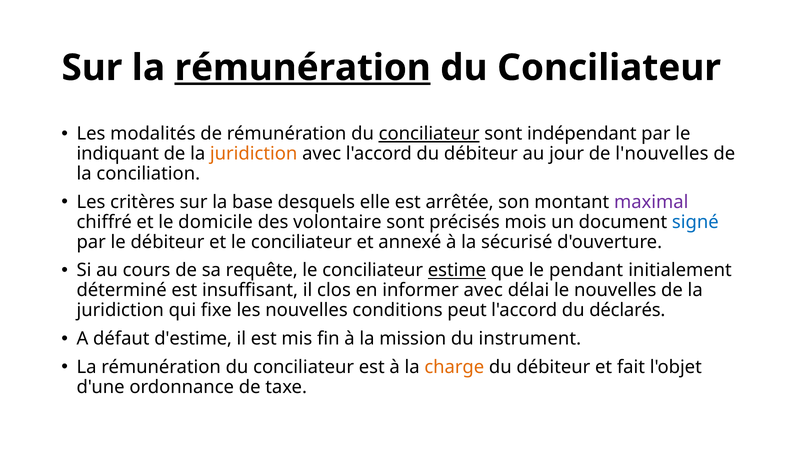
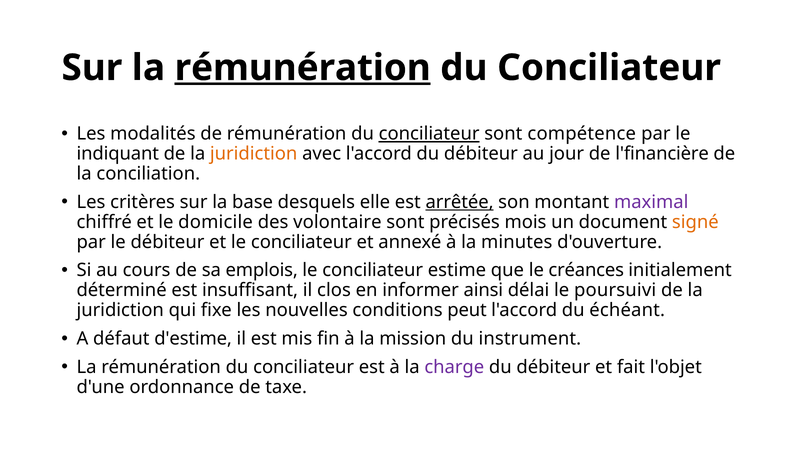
indépendant: indépendant -> compétence (582, 134)
l'nouvelles: l'nouvelles -> l'financière (662, 154)
arrêtée underline: none -> present (460, 202)
signé colour: blue -> orange (695, 222)
sécurisé: sécurisé -> minutes (517, 242)
requête: requête -> emplois (262, 270)
estime underline: present -> none (457, 270)
pendant: pendant -> créances (586, 270)
informer avec: avec -> ainsi (483, 290)
le nouvelles: nouvelles -> poursuivi (615, 290)
déclarés: déclarés -> échéant (627, 310)
charge colour: orange -> purple (454, 367)
